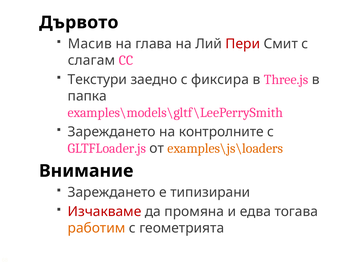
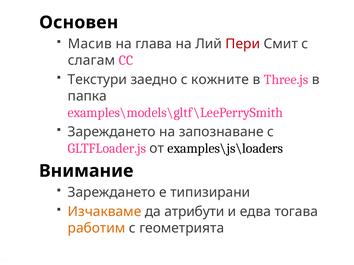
Дървото: Дървото -> Основен (79, 22)
фиксира: фиксира -> кожните (220, 80)
контролните: контролните -> запознаване (221, 132)
examples\js\loaders colour: orange -> black (225, 149)
Изчакваме colour: red -> orange (105, 212)
промяна: промяна -> атрибути (194, 212)
